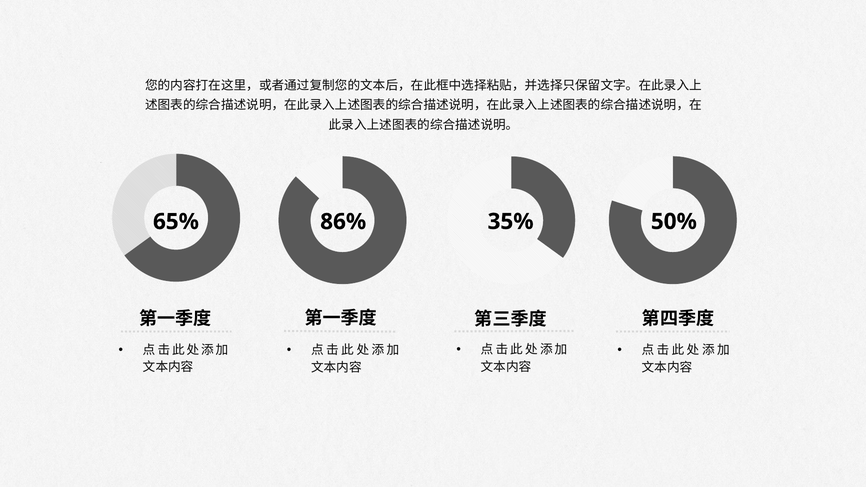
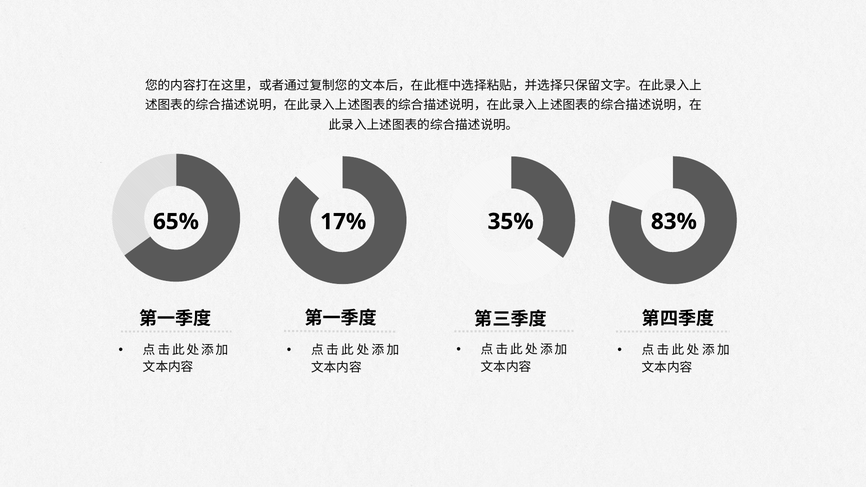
86%: 86% -> 17% (343, 222)
50%: 50% -> 83% (674, 222)
